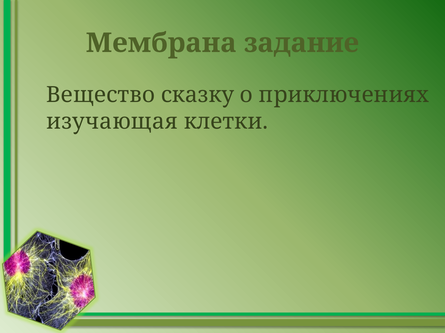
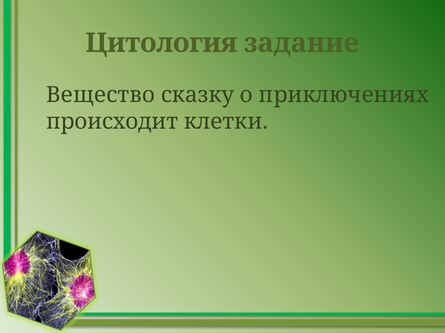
Мембрана: Мембрана -> Цитология (161, 43)
изучающая: изучающая -> происходит (112, 122)
